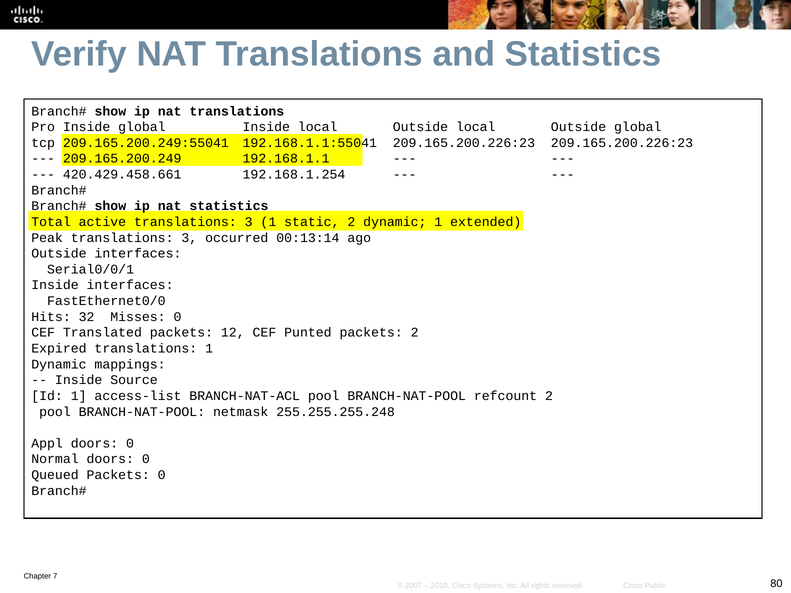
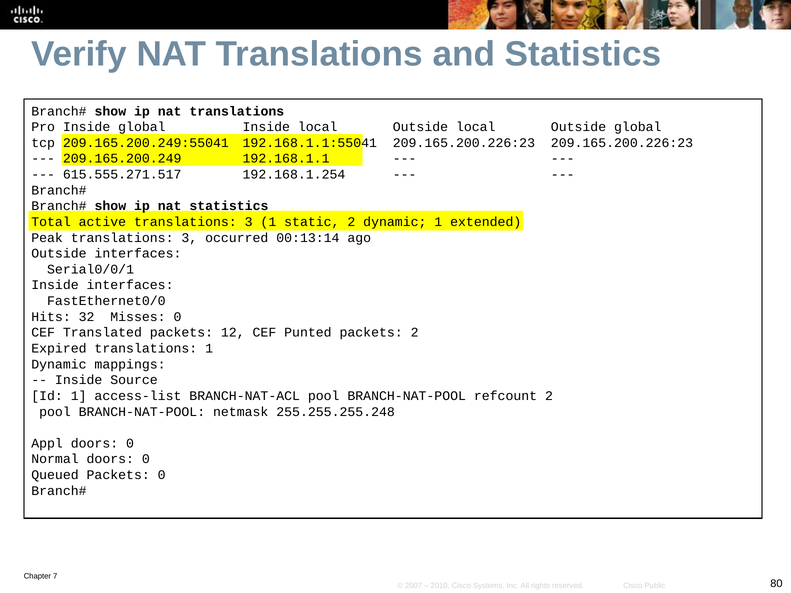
420.429.458.661: 420.429.458.661 -> 615.555.271.517 (122, 175)
